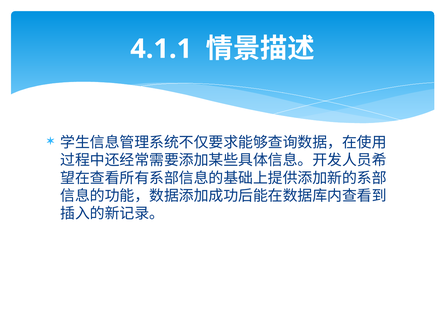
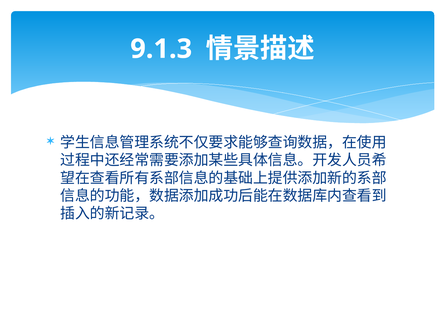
4.1.1: 4.1.1 -> 9.1.3 (161, 49)
